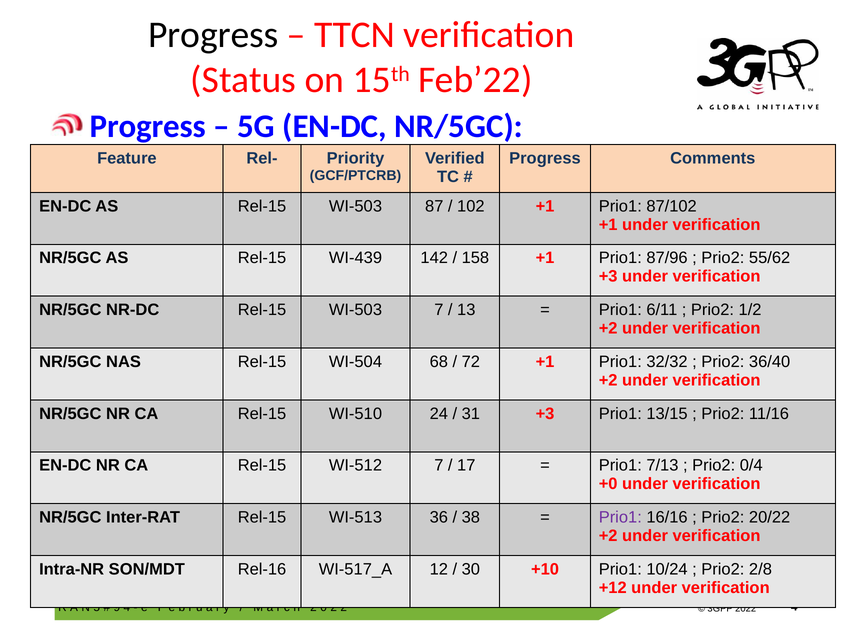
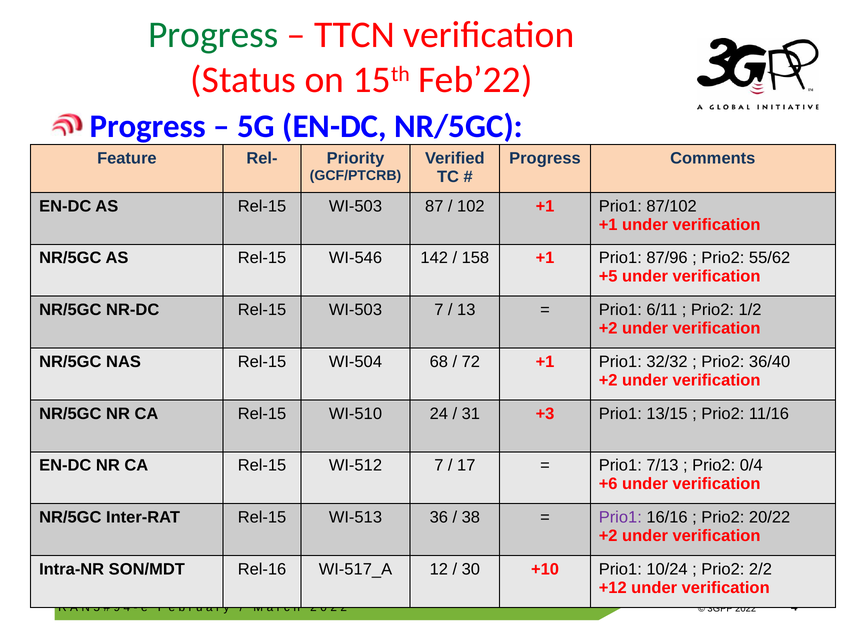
Progress colour: black -> green (213, 35)
WI-439: WI-439 -> WI-546 (355, 258)
+3: +3 -> +5 (608, 277)
+0: +0 -> +6 (608, 484)
2/8: 2/8 -> 2/2 (760, 569)
